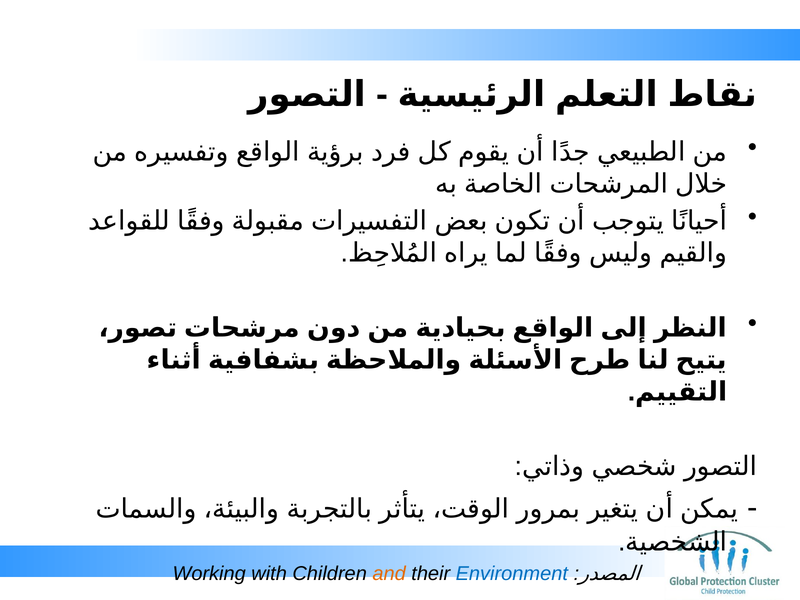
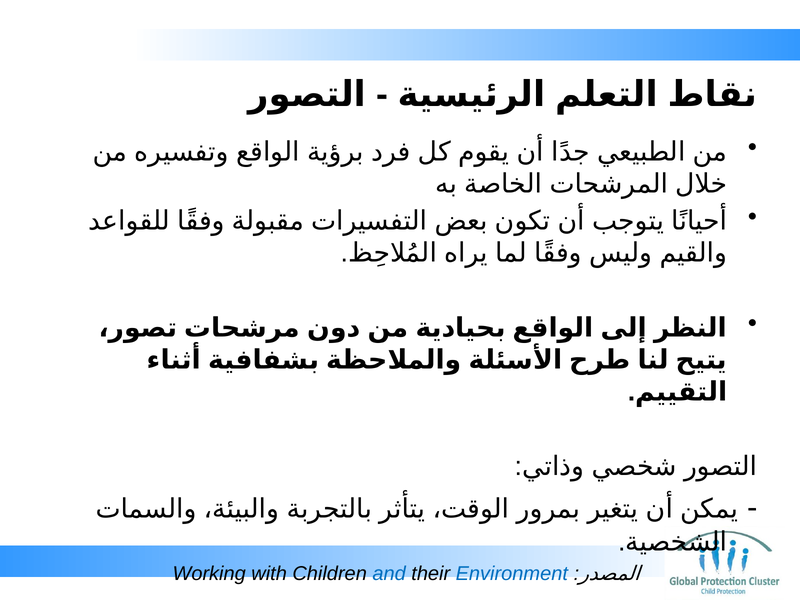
and colour: orange -> blue (389, 573)
